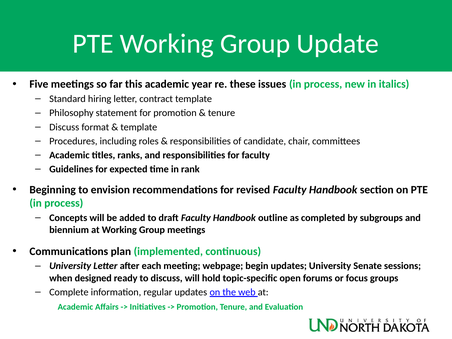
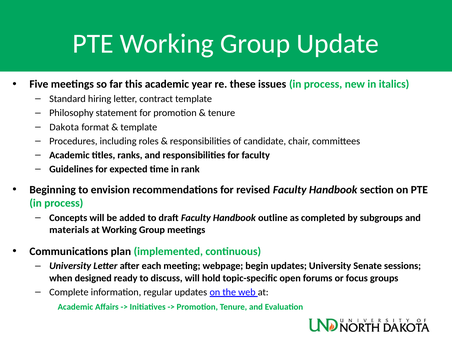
Discuss: Discuss -> Dakota (64, 127)
biennium: biennium -> materials (69, 230)
